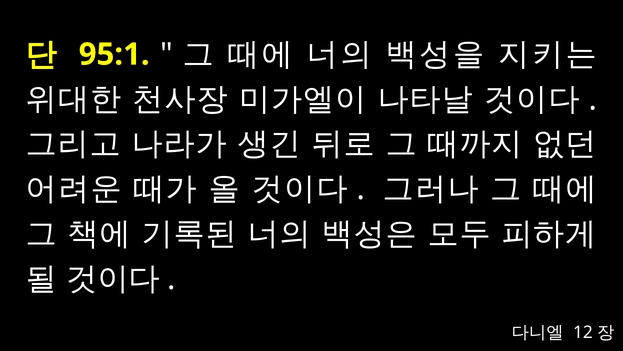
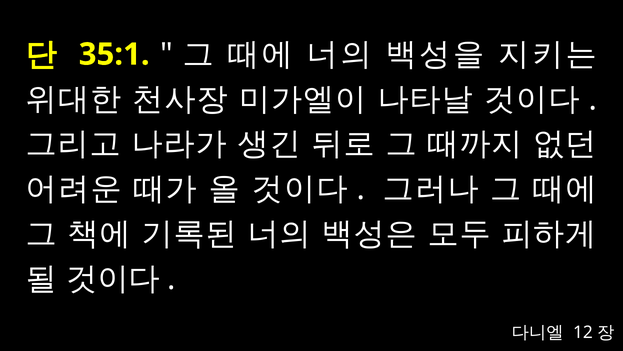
95:1: 95:1 -> 35:1 (114, 54)
